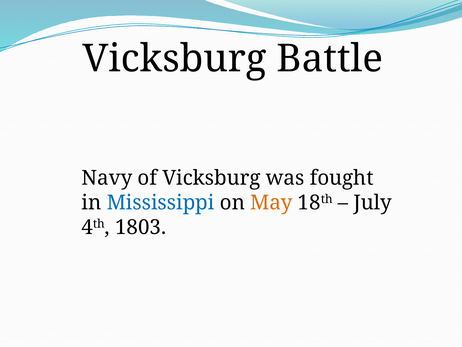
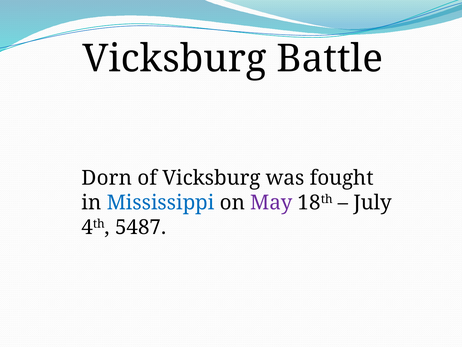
Navy: Navy -> Dorn (107, 178)
May colour: orange -> purple (271, 202)
1803: 1803 -> 5487 (141, 227)
